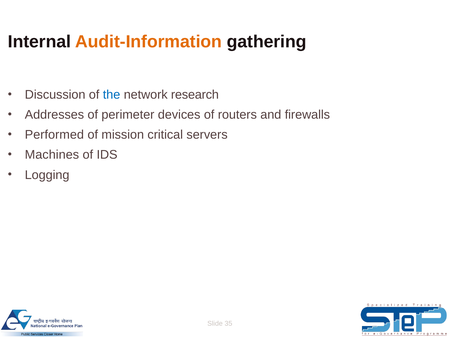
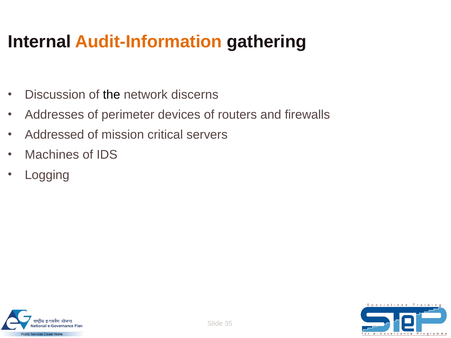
the colour: blue -> black (112, 95)
research: research -> discerns (195, 95)
Performed: Performed -> Addressed (54, 135)
